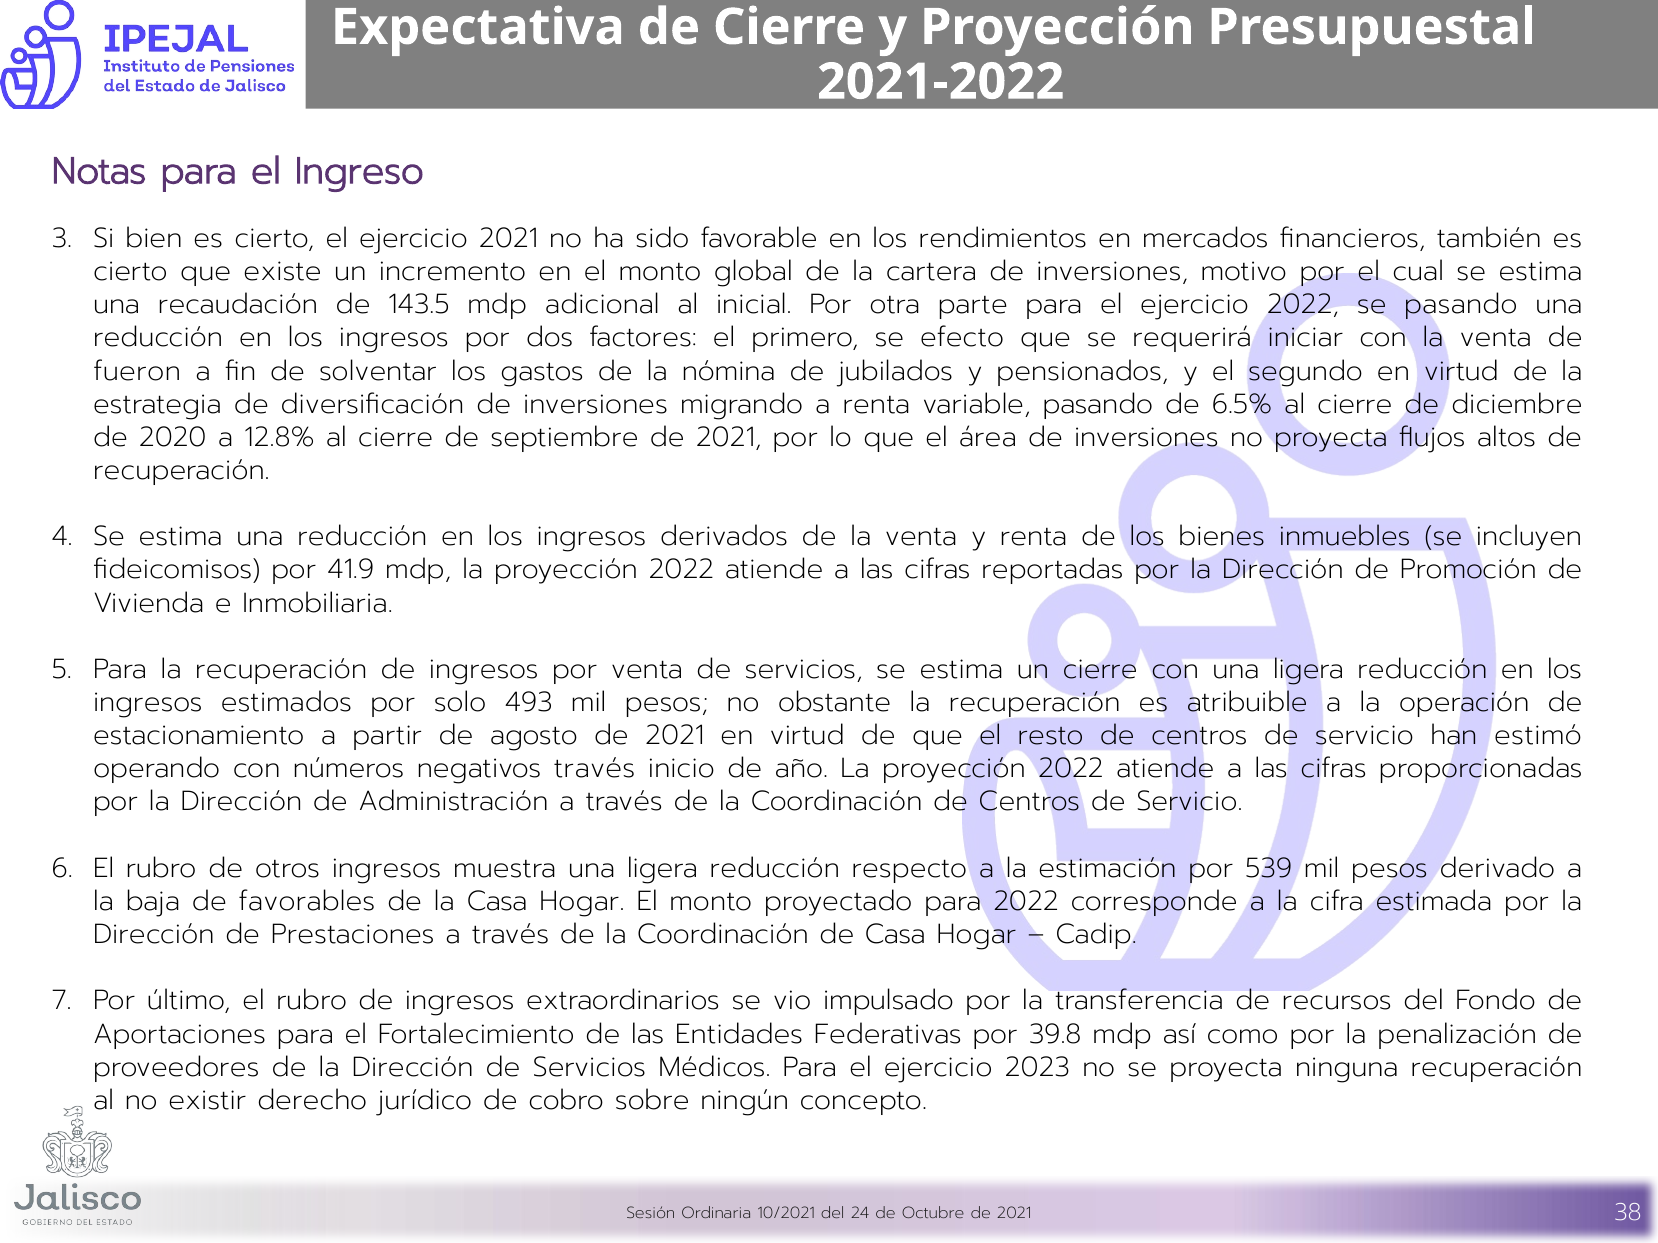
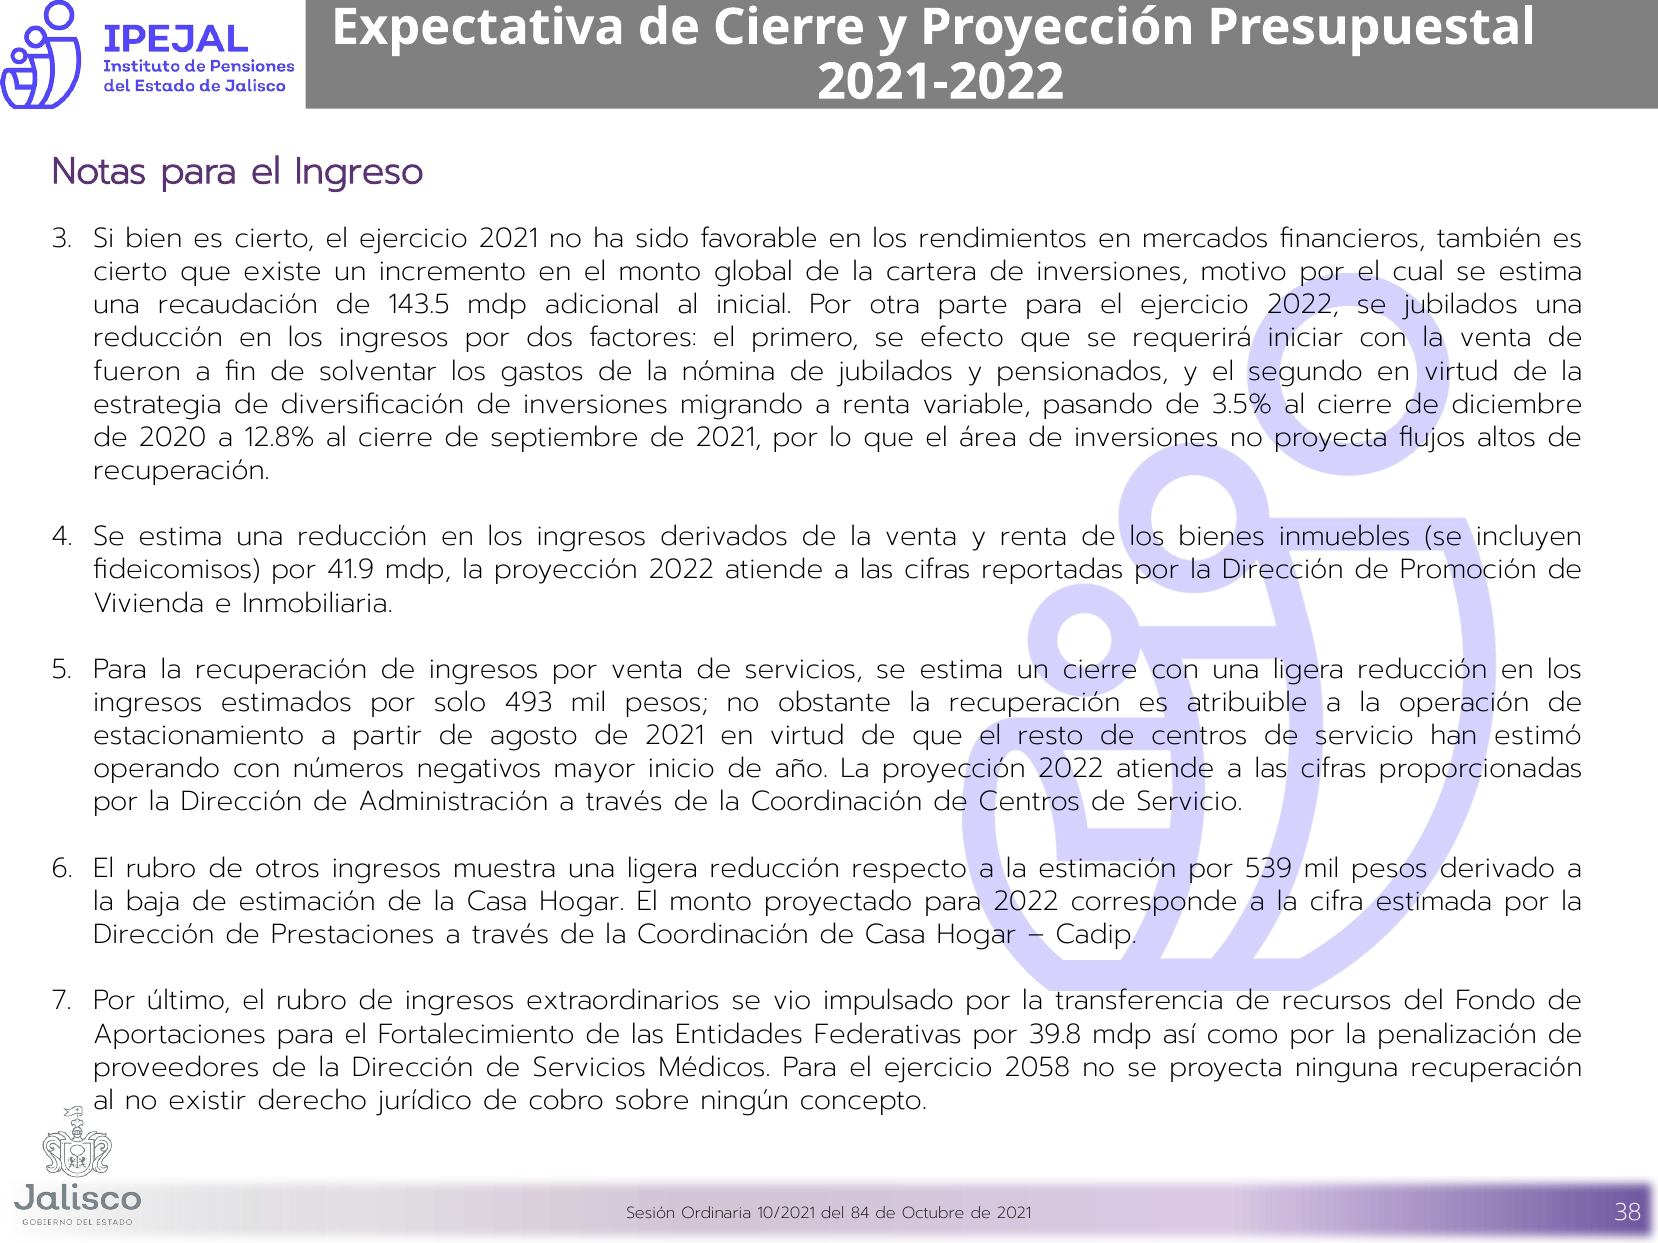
se pasando: pasando -> jubilados (1461, 305)
6.5%: 6.5% -> 3.5% (1242, 404)
negativos través: través -> mayor (595, 769)
de favorables: favorables -> estimación (307, 902)
2023: 2023 -> 2058 (1037, 1067)
24: 24 -> 84 (860, 1213)
